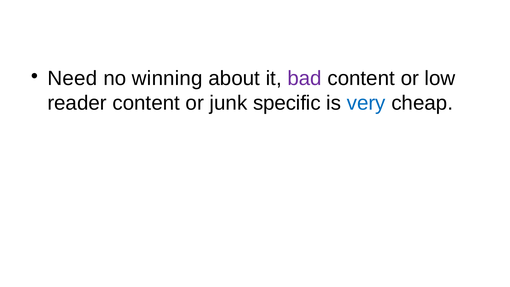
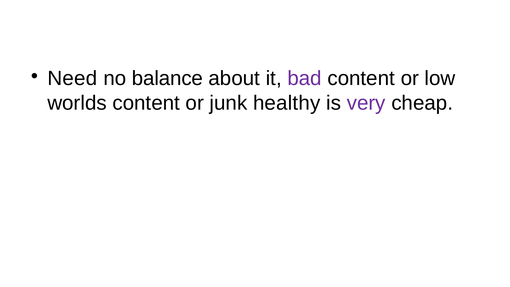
winning: winning -> balance (167, 78)
reader: reader -> worlds (77, 103)
specific: specific -> healthy (287, 103)
very colour: blue -> purple (366, 103)
